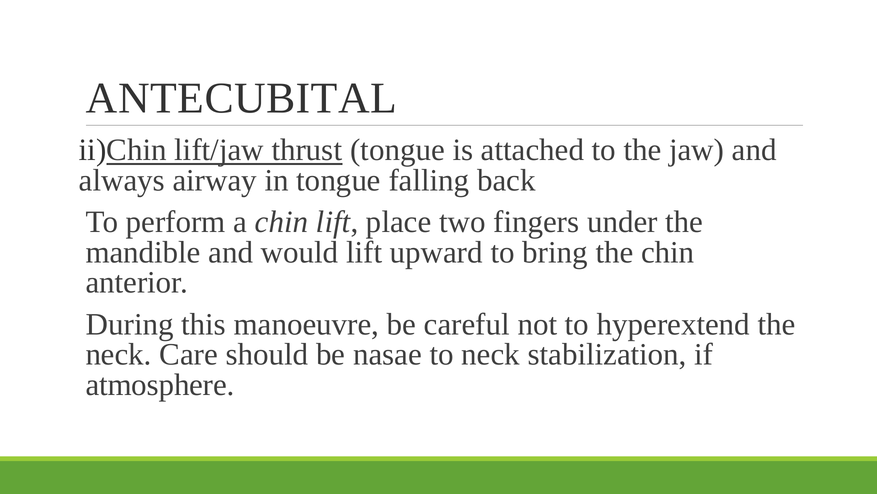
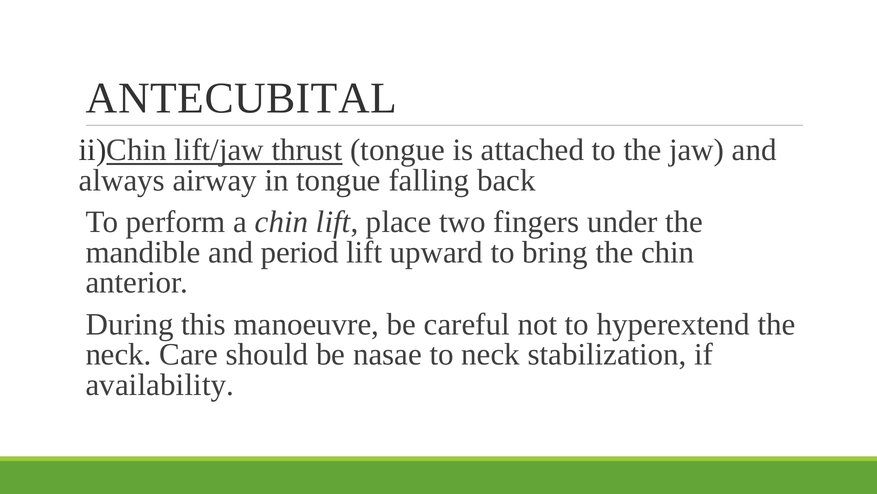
would: would -> period (300, 252)
atmosphere: atmosphere -> availability (160, 384)
